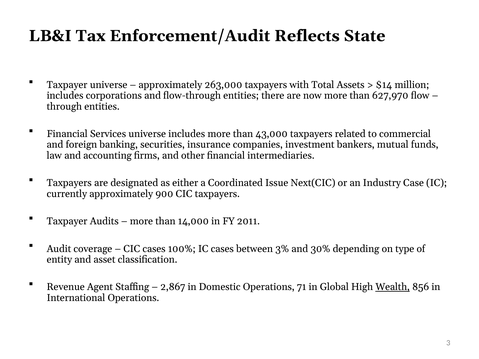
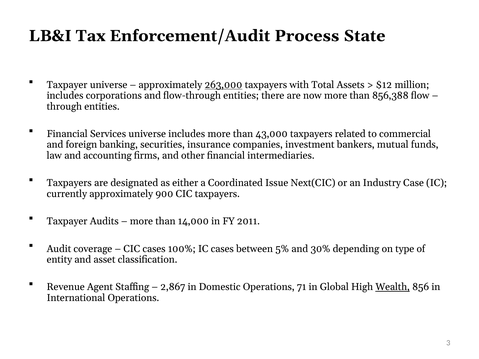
Reflects: Reflects -> Process (307, 36)
263,000 underline: none -> present (223, 85)
$14: $14 -> $12 (384, 85)
627,970: 627,970 -> 856,388 (390, 96)
3%: 3% -> 5% (282, 249)
